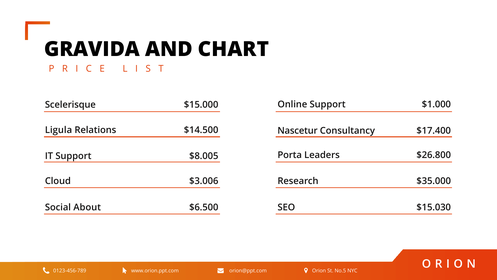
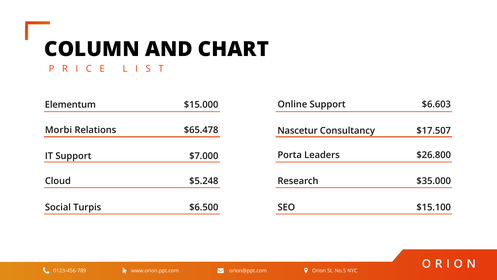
GRAVIDA: GRAVIDA -> COLUMN (92, 49)
$1.000: $1.000 -> $6.603 (436, 104)
Scelerisque: Scelerisque -> Elementum (70, 105)
Ligula: Ligula -> Morbi (58, 130)
$14.500: $14.500 -> $65.478 (201, 130)
$17.400: $17.400 -> $17.507 (434, 130)
$8.005: $8.005 -> $7.000 (204, 156)
$3.006: $3.006 -> $5.248 (204, 181)
About: About -> Turpis (87, 207)
$15.030: $15.030 -> $15.100 (434, 207)
